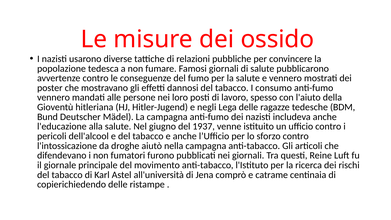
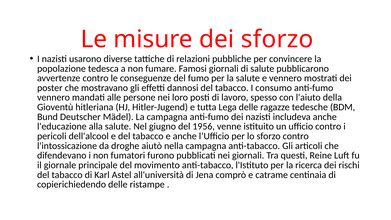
dei ossido: ossido -> sforzo (277, 39)
negli: negli -> tutta (207, 107)
1937: 1937 -> 1956 (204, 126)
